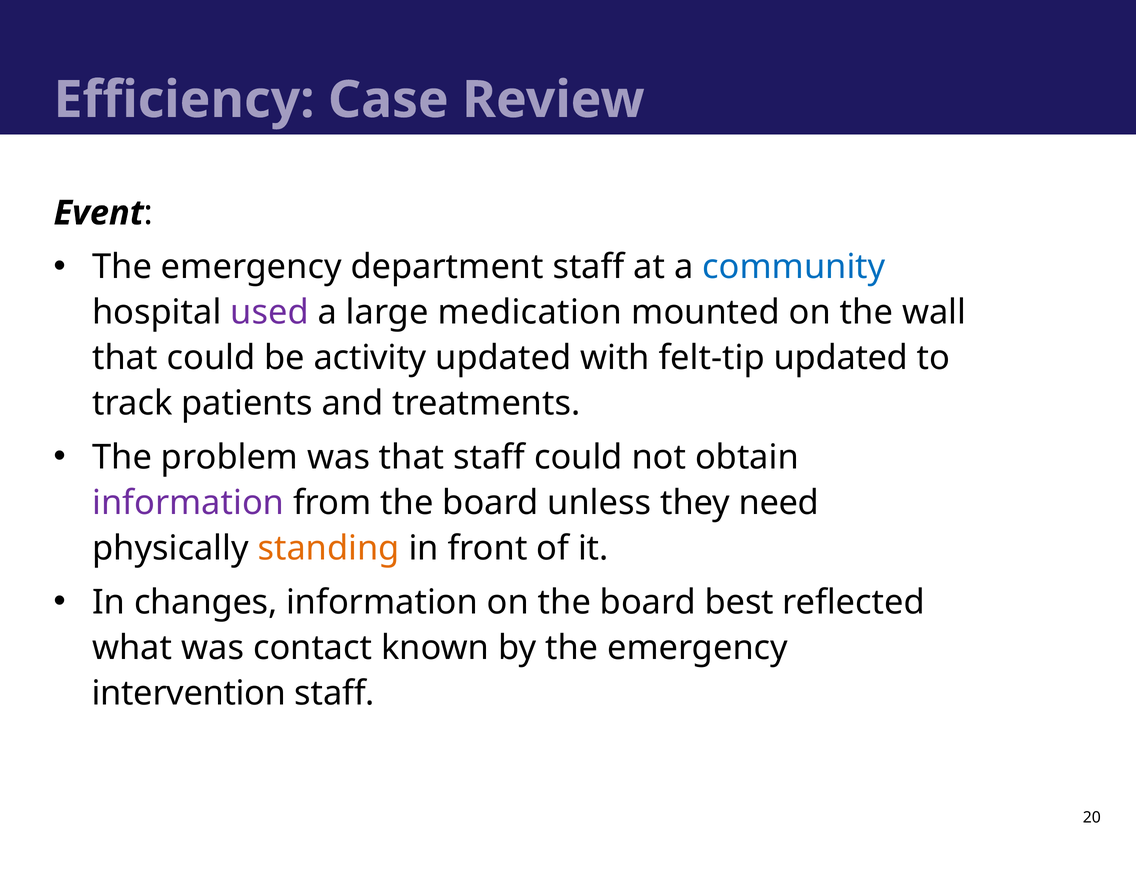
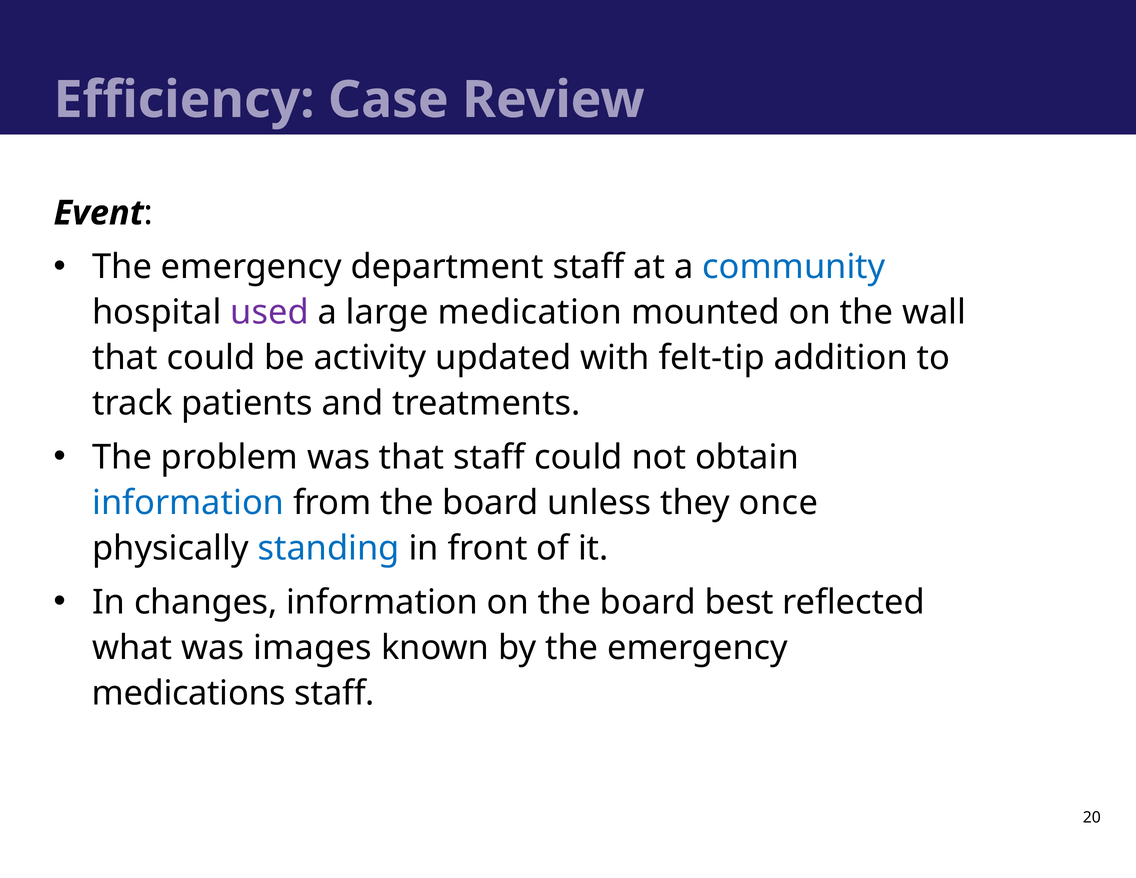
felt-tip updated: updated -> addition (841, 358)
information colour: purple -> blue (188, 503)
need: need -> once (779, 503)
standing colour: orange -> blue (329, 548)
contact: contact -> images (312, 648)
intervention: intervention -> medications (189, 693)
